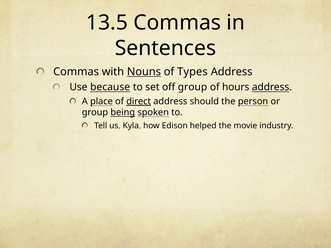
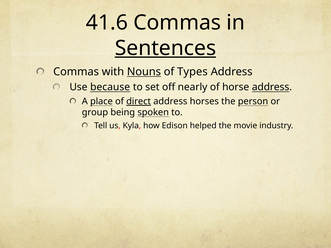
13.5: 13.5 -> 41.6 (107, 23)
Sentences underline: none -> present (165, 48)
off group: group -> nearly (193, 87)
hours: hours -> horse (236, 87)
should: should -> horses (204, 102)
being underline: present -> none (123, 113)
